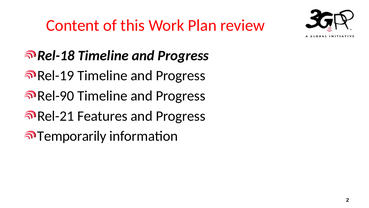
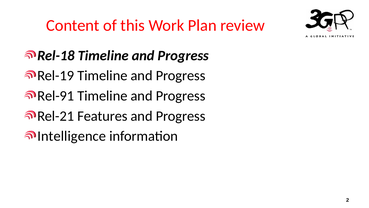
Rel-90: Rel-90 -> Rel-91 (56, 96)
Temporarily: Temporarily -> Intelligence (72, 136)
